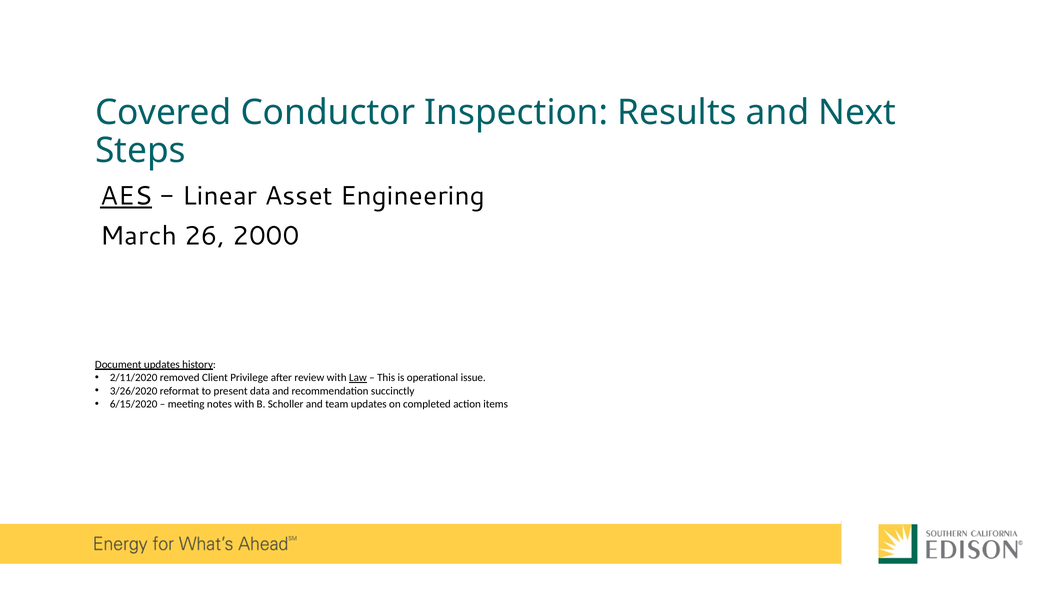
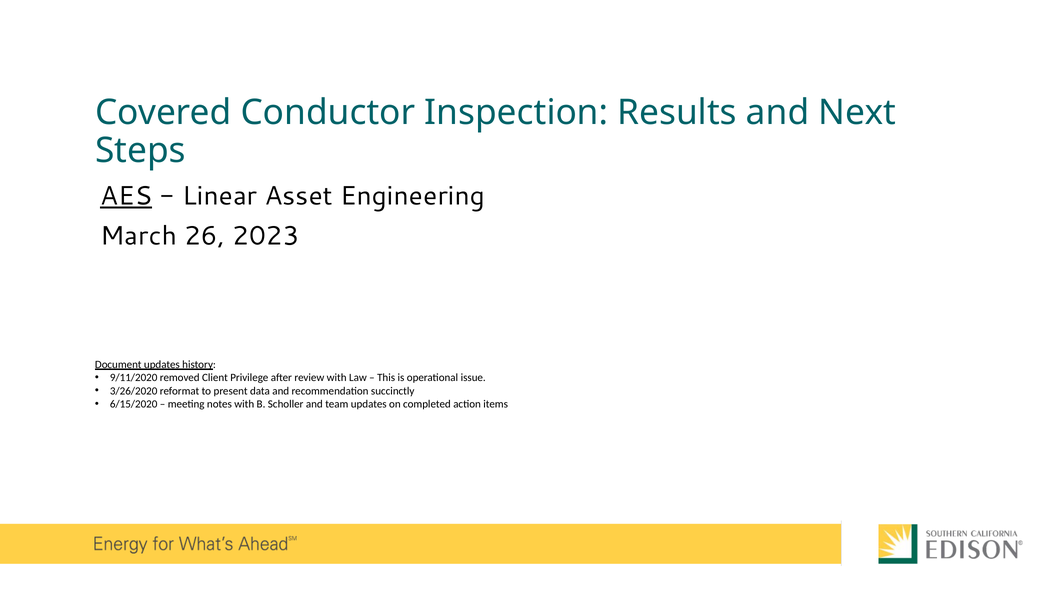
2000: 2000 -> 2023 (266, 236)
2/11/2020: 2/11/2020 -> 9/11/2020 (134, 377)
Law underline: present -> none (358, 377)
